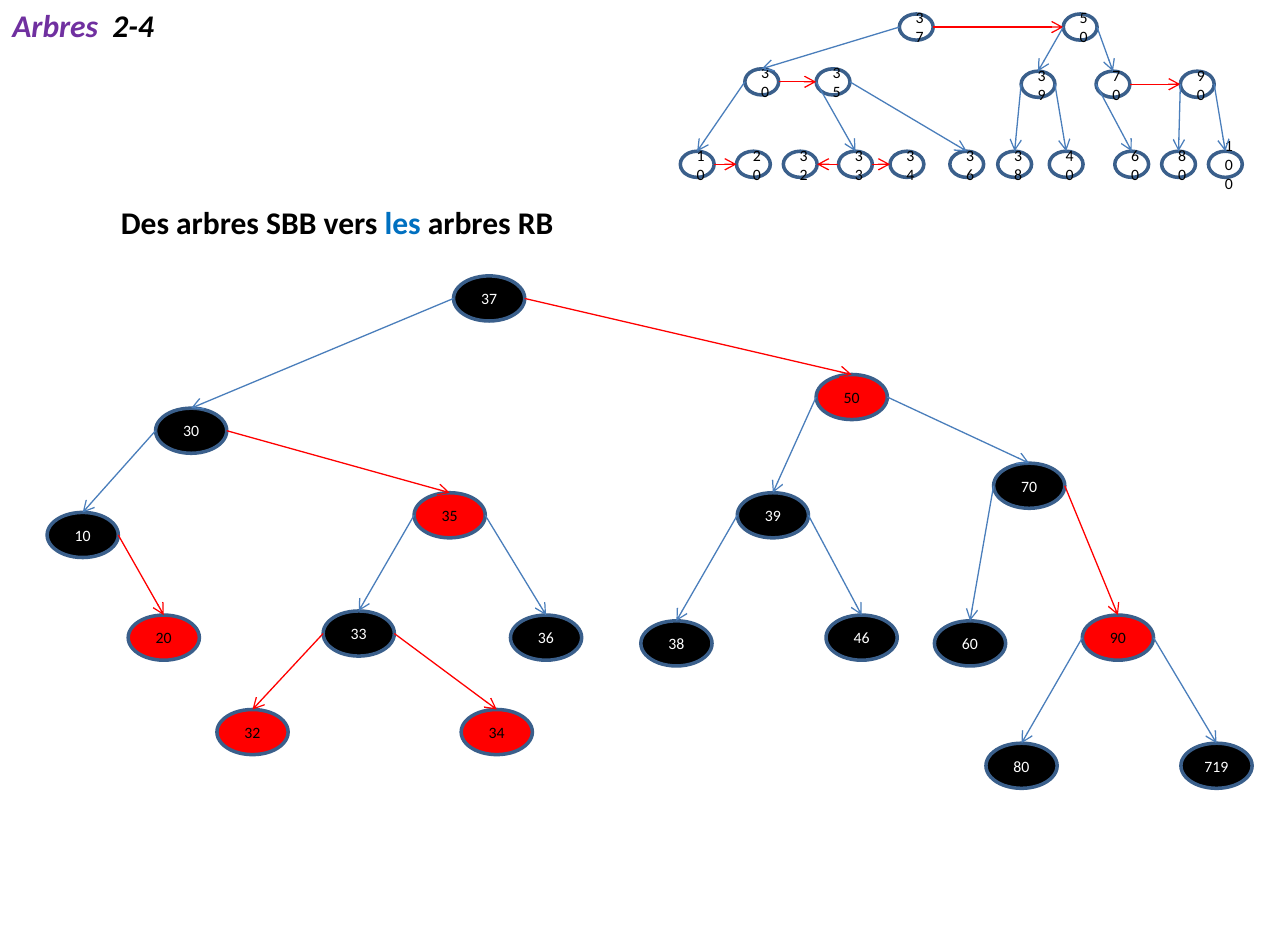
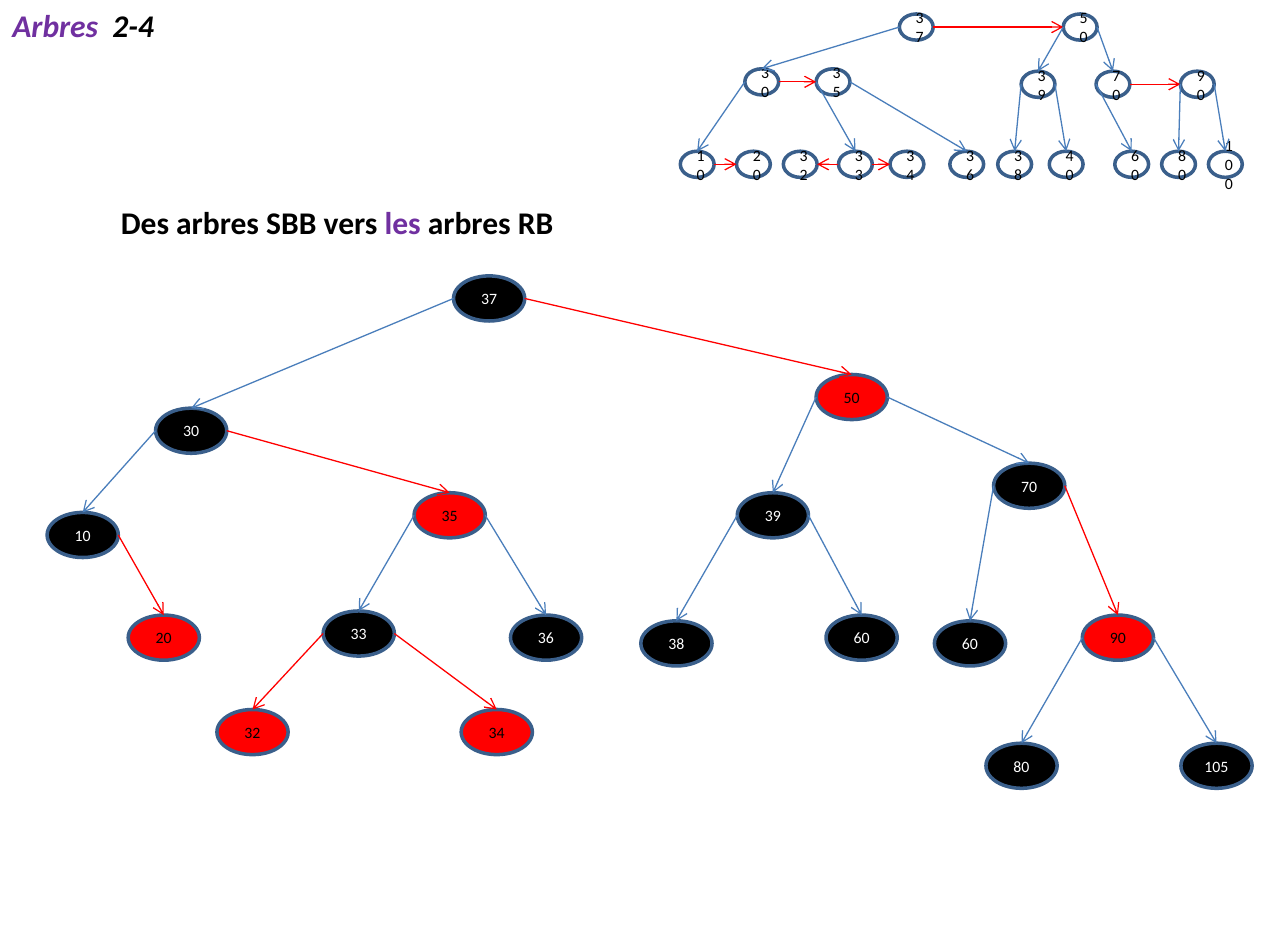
les colour: blue -> purple (403, 224)
38 46: 46 -> 60 (862, 639)
719: 719 -> 105 (1216, 767)
